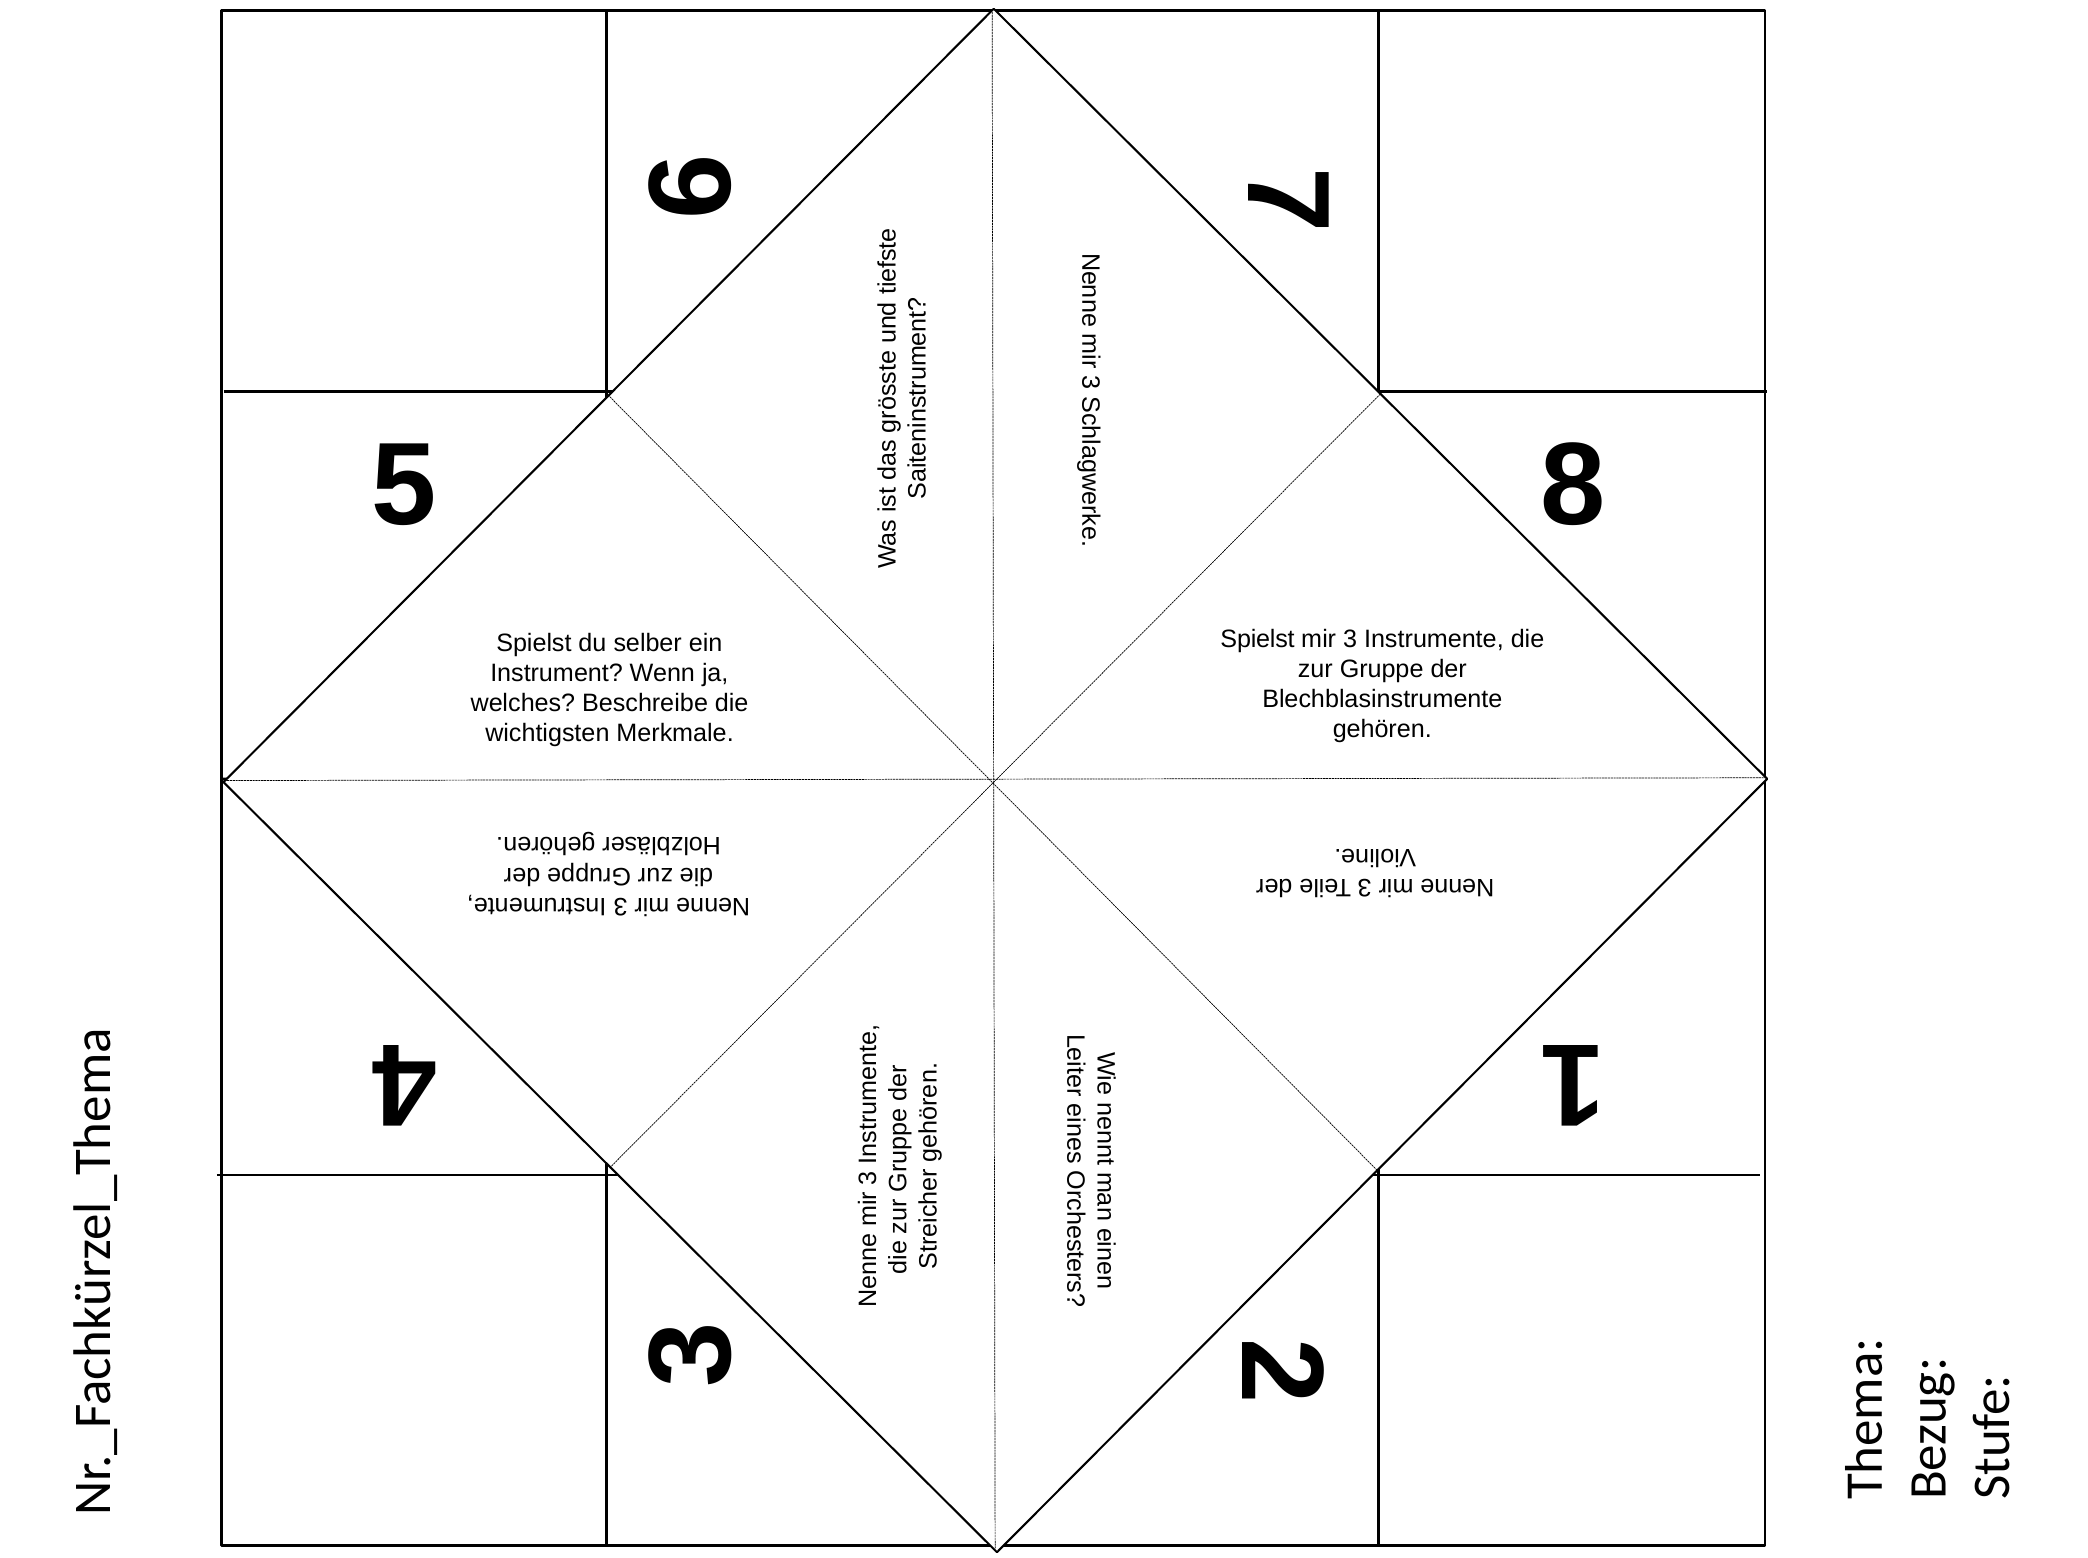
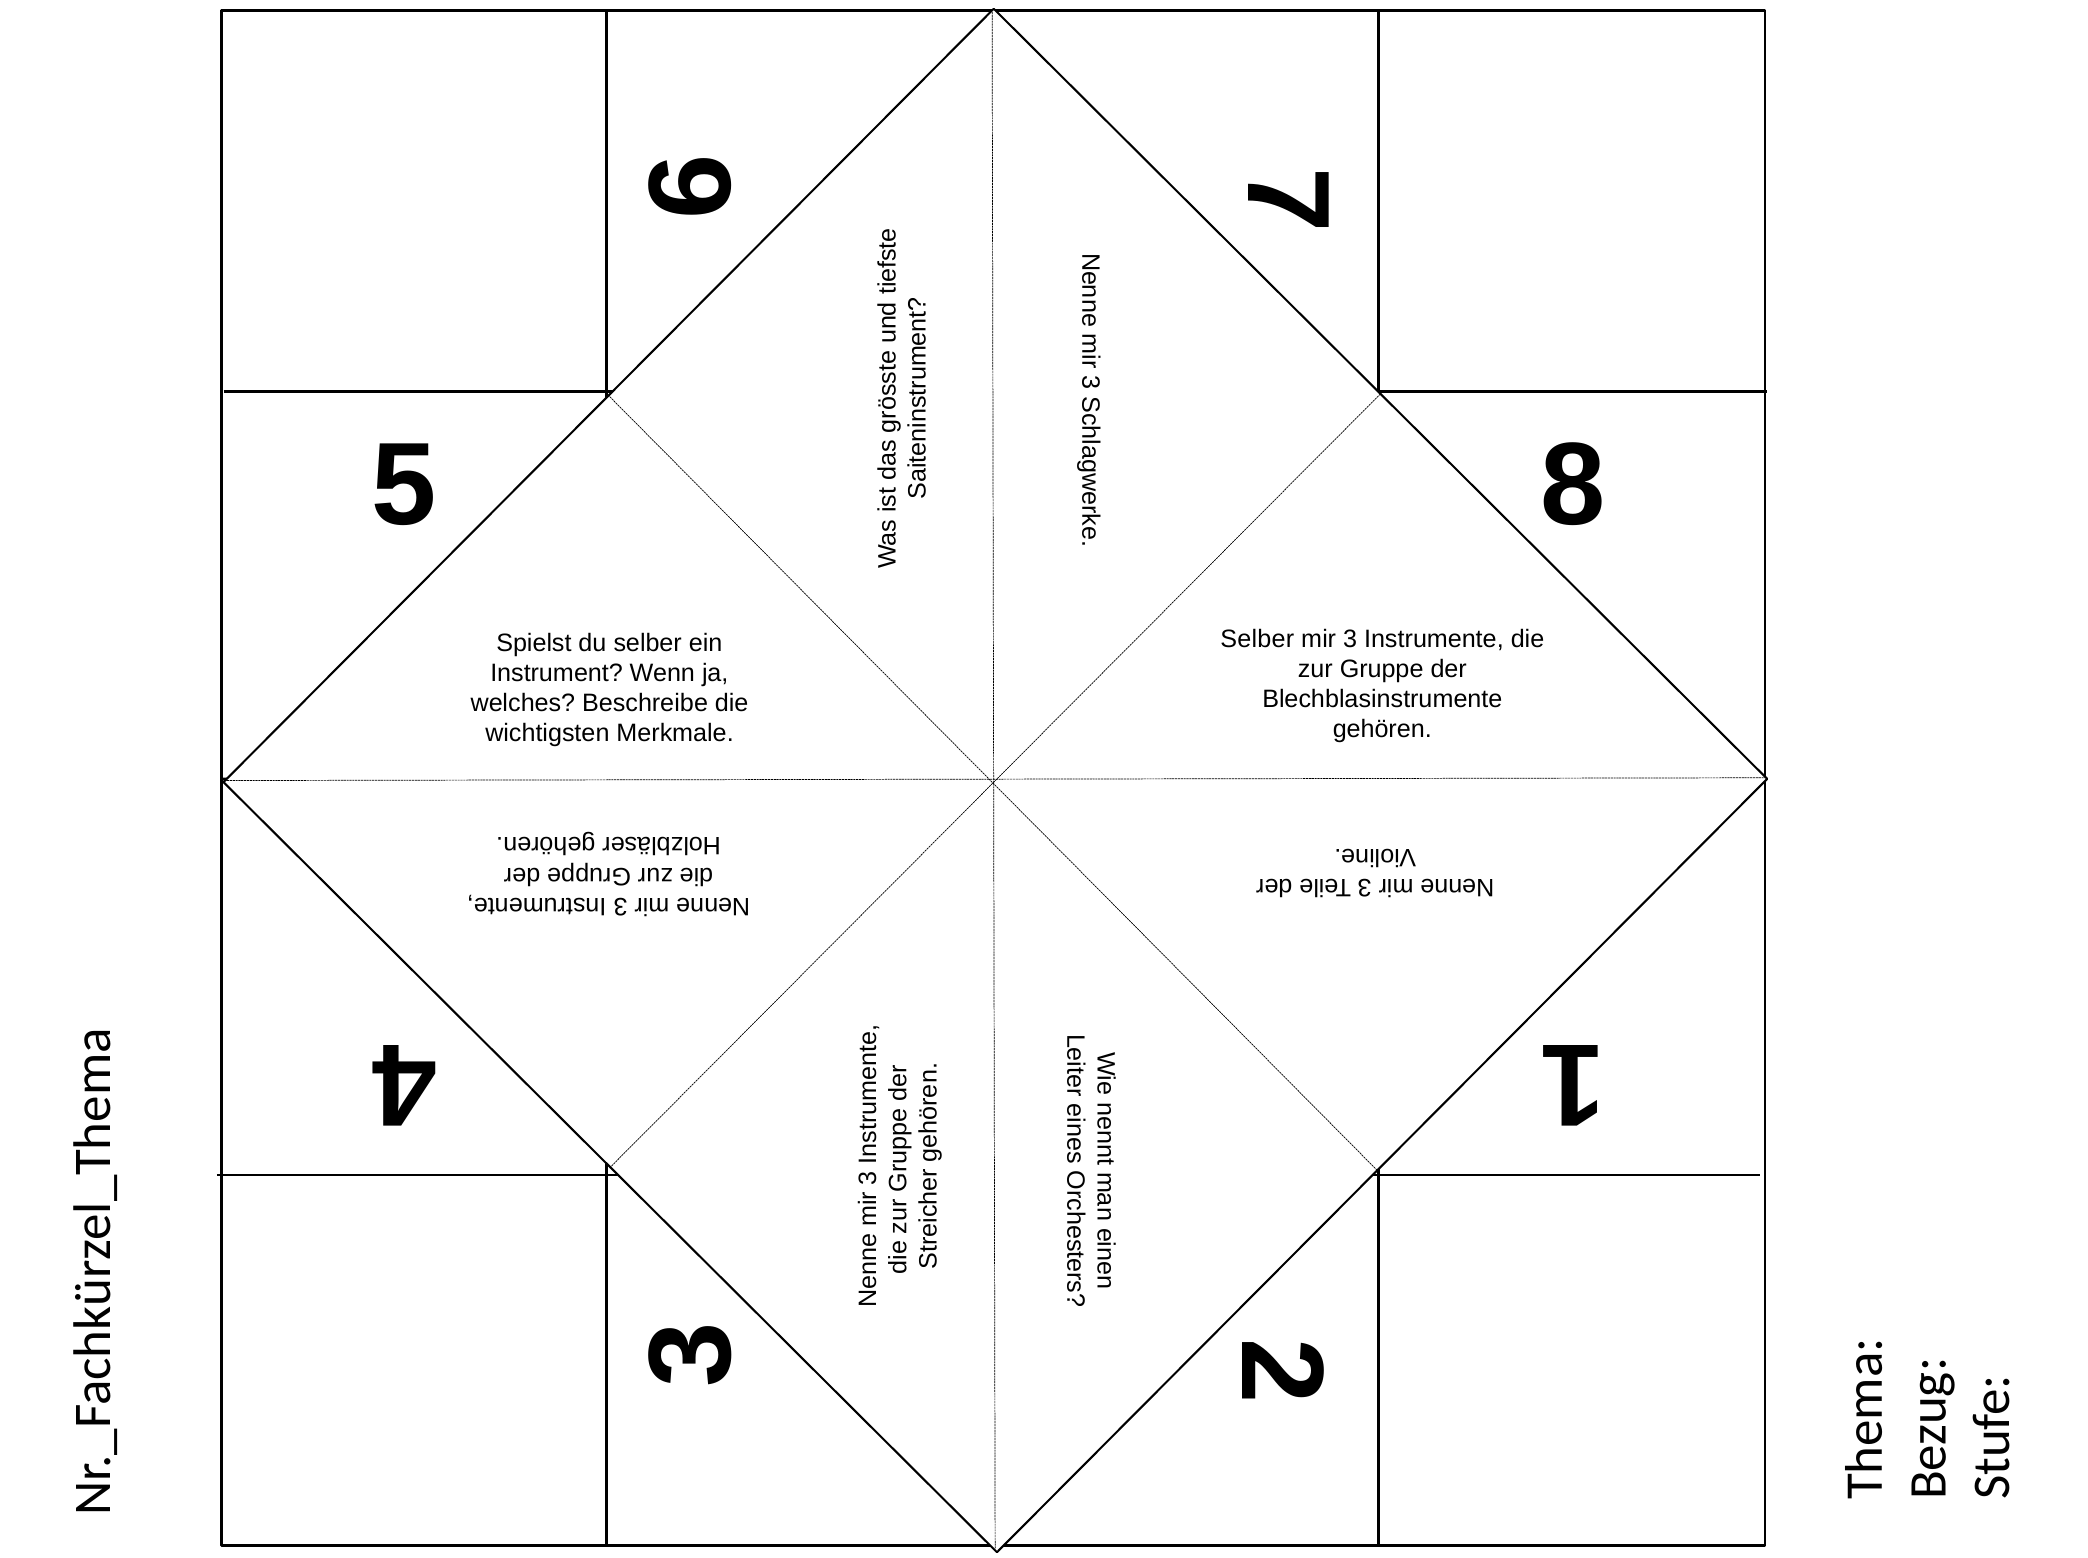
Spielst: Spielst -> Selber (1257, 639)
